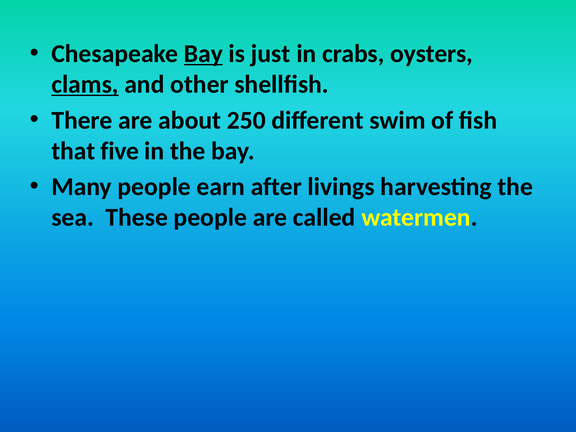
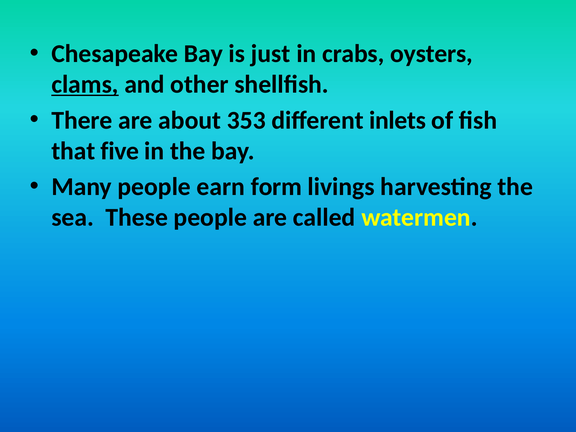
Bay underline: present -> none (203, 54)
250: 250 -> 353 (246, 120)
swim: swim -> inlets (398, 120)
after: after -> form (276, 187)
